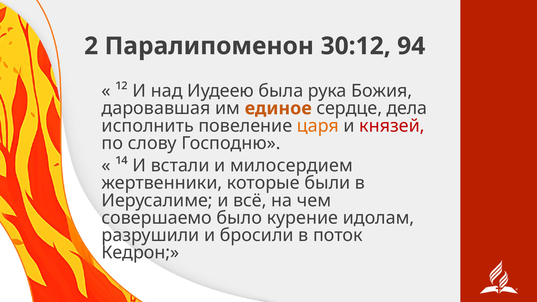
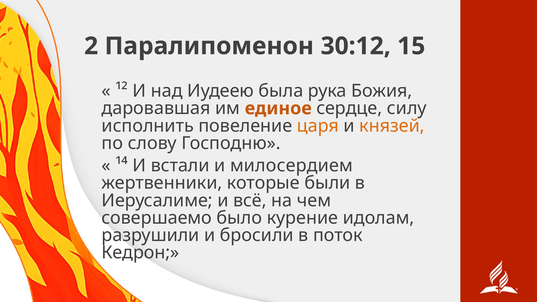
94: 94 -> 15 (411, 46)
дела: дела -> силу (407, 108)
князей colour: red -> orange (392, 126)
